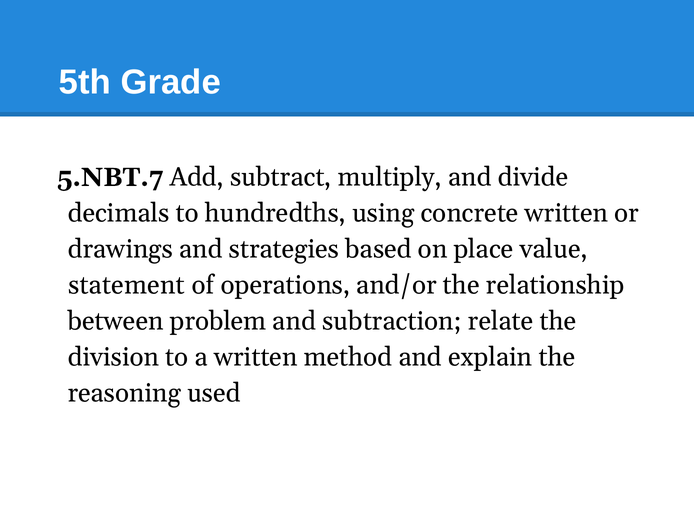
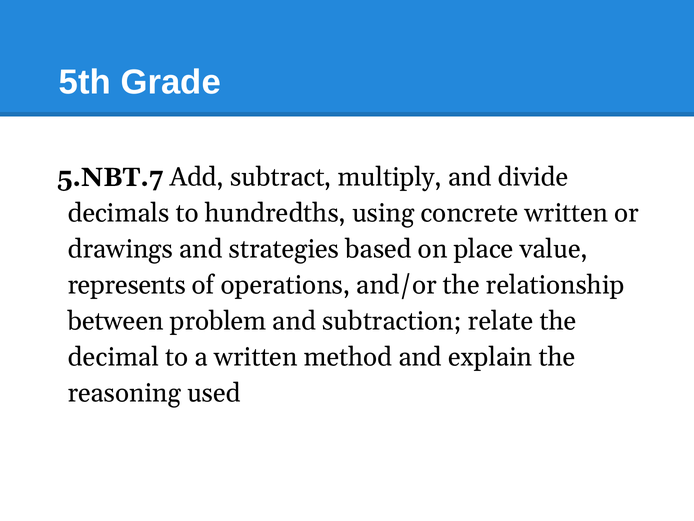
statement: statement -> represents (127, 285)
division: division -> decimal (113, 357)
